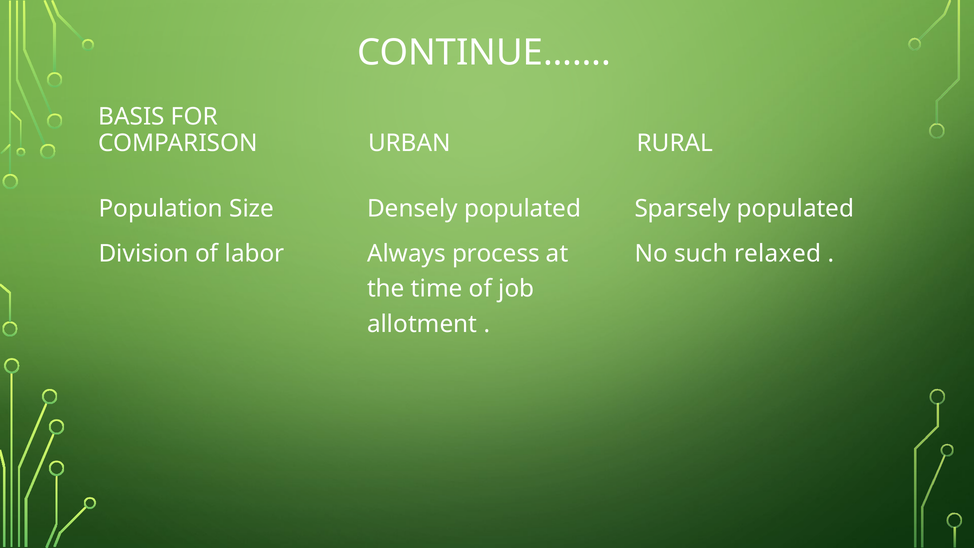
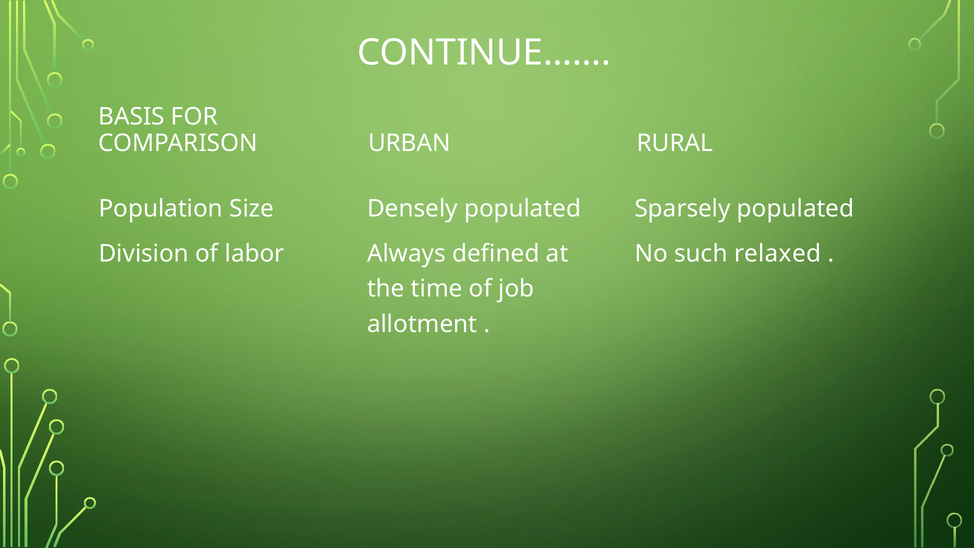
process: process -> defined (496, 254)
